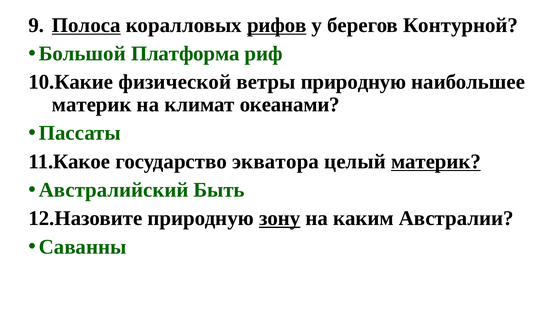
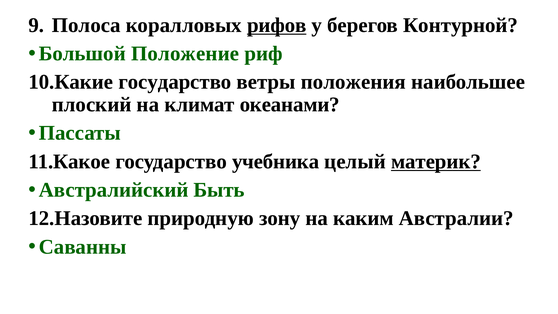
Полоса underline: present -> none (86, 25)
Платформа: Платформа -> Положение (185, 54)
физической: физической -> государство (175, 82)
ветры природную: природную -> положения (353, 82)
материк: материк -> плоский (92, 105)
экватора: экватора -> учебника (276, 161)
зону underline: present -> none (280, 218)
